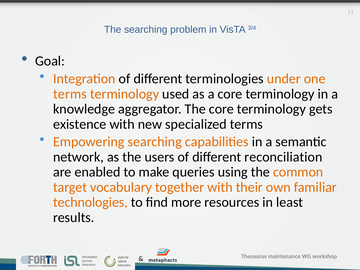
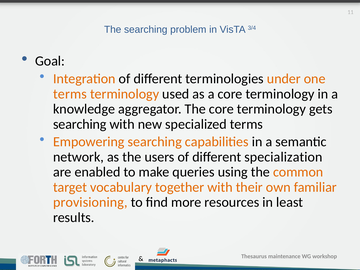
existence: existence -> searching (80, 124)
reconciliation: reconciliation -> specialization (283, 157)
technologies: technologies -> provisioning (90, 202)
